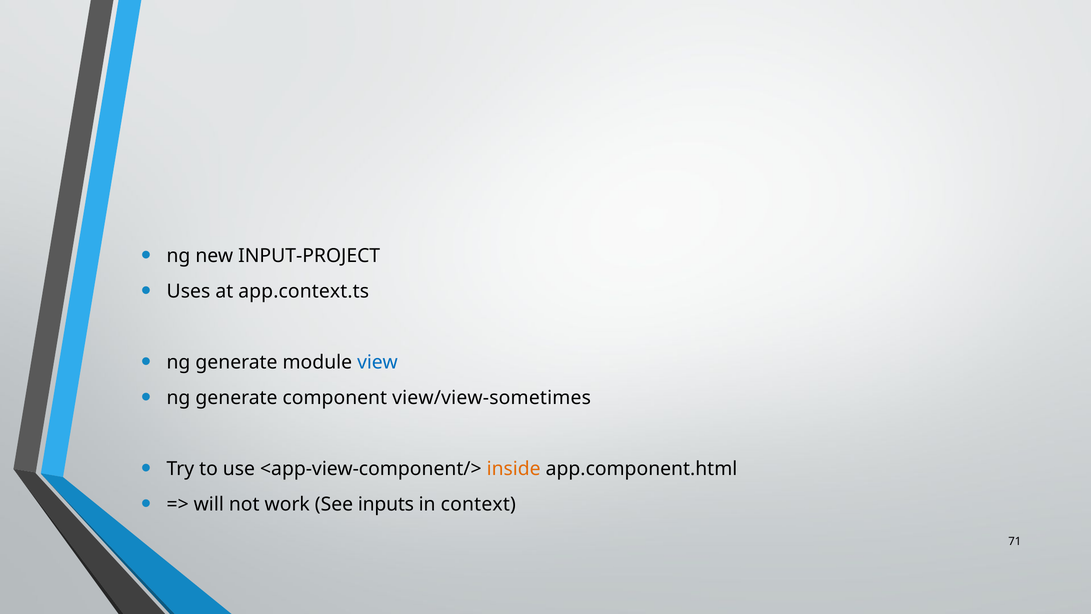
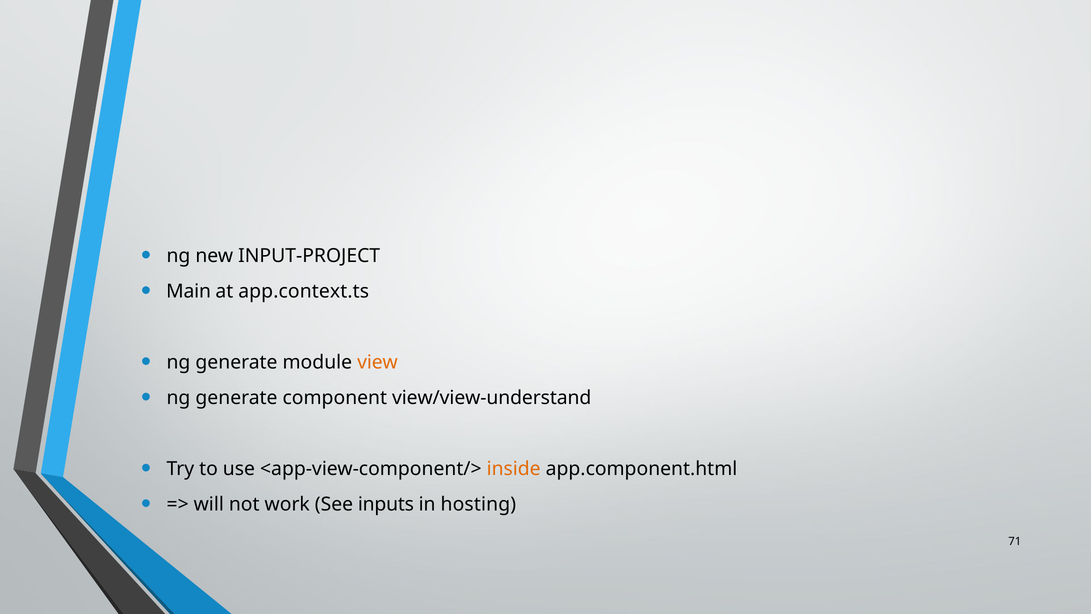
Uses: Uses -> Main (189, 291)
view colour: blue -> orange (377, 362)
view/view-sometimes: view/view-sometimes -> view/view-understand (492, 398)
context: context -> hosting (478, 504)
